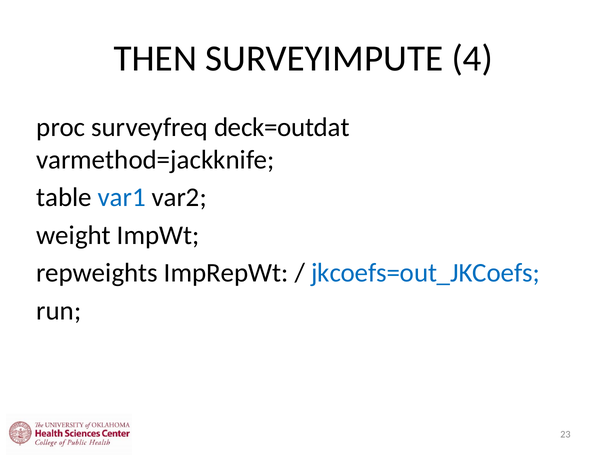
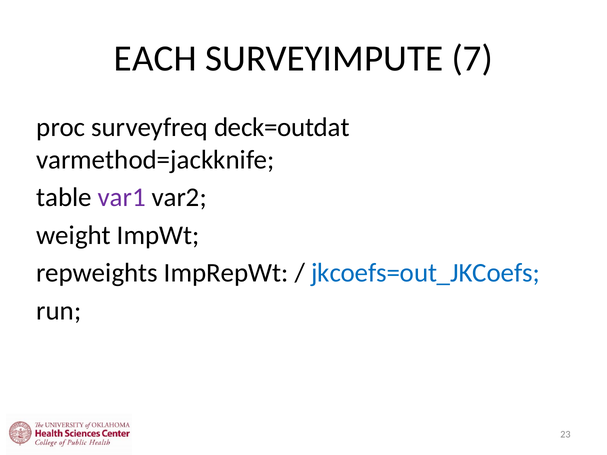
THEN: THEN -> EACH (155, 59)
4: 4 -> 7 (472, 59)
var1 colour: blue -> purple (122, 198)
